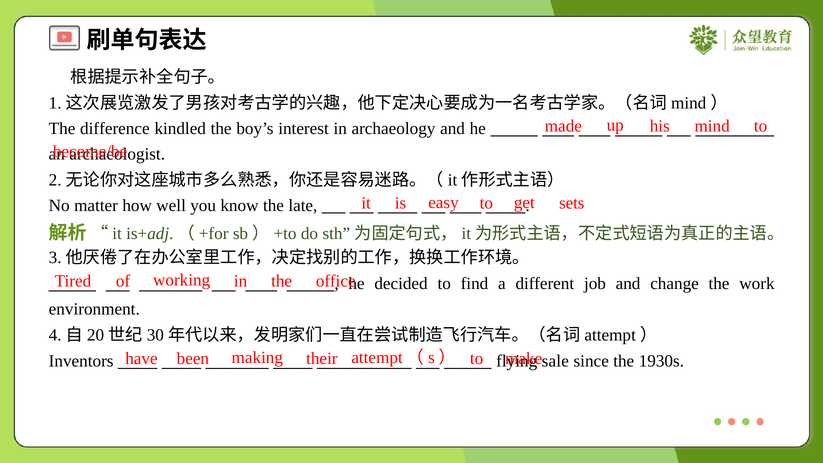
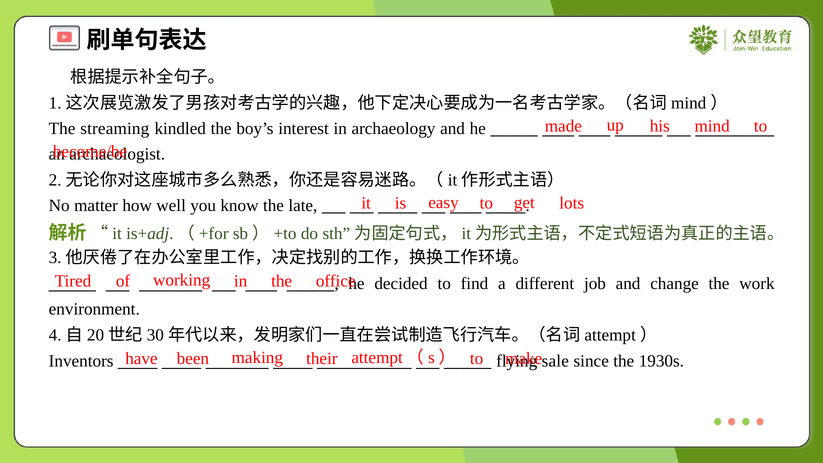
difference: difference -> streaming (115, 129)
sets: sets -> lots (572, 203)
